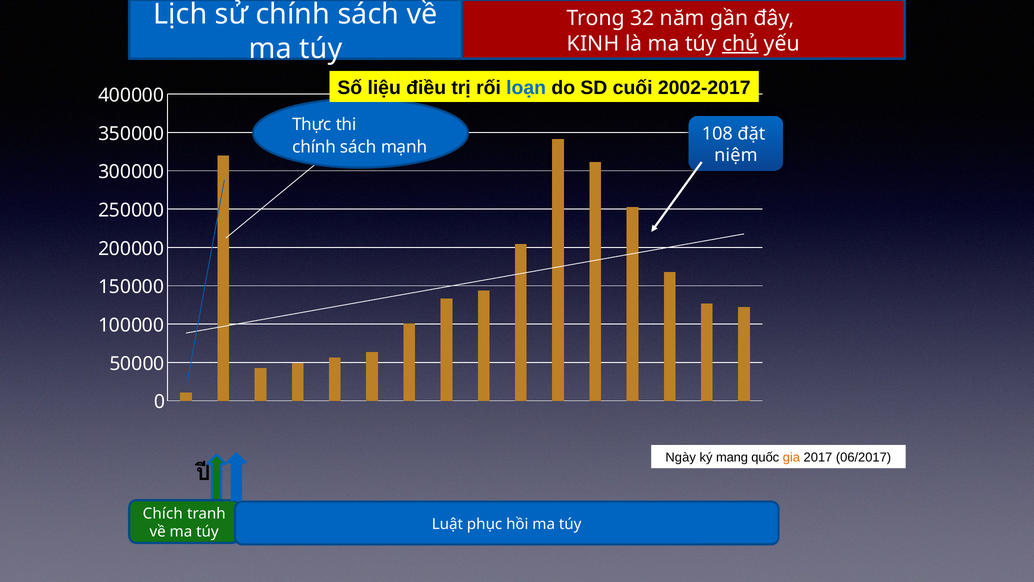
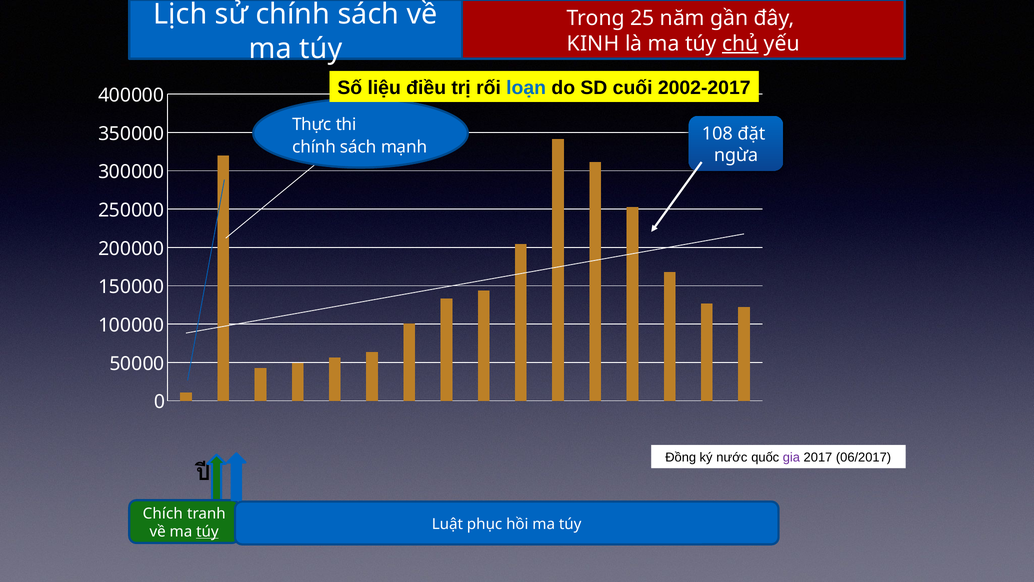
32: 32 -> 25 (642, 18)
niệm: niệm -> ngừa (736, 155)
Ngày: Ngày -> Đồng (681, 457)
mang: mang -> nước (732, 457)
gia colour: orange -> purple (791, 457)
túy underline: none -> present (207, 531)
